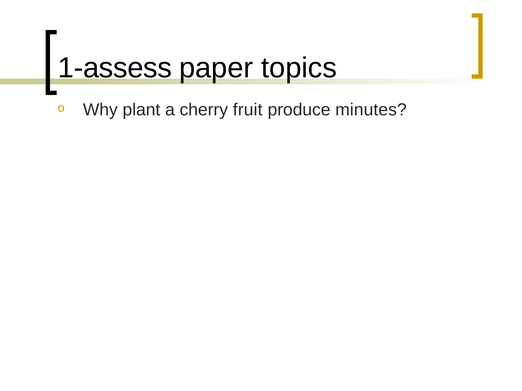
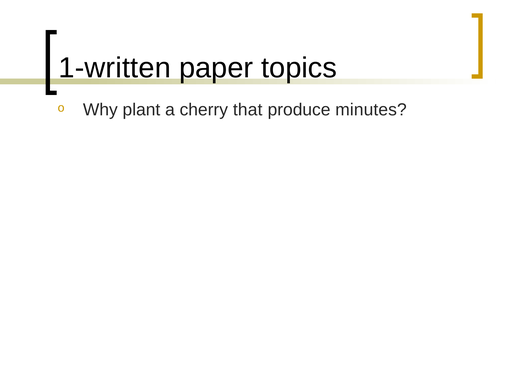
1-assess: 1-assess -> 1-written (115, 68)
fruit: fruit -> that (248, 110)
